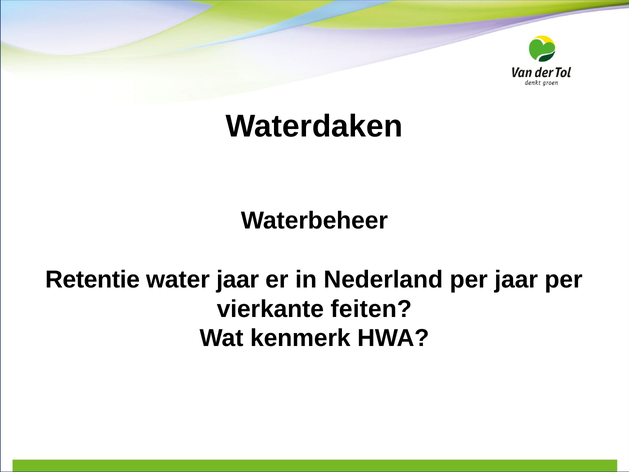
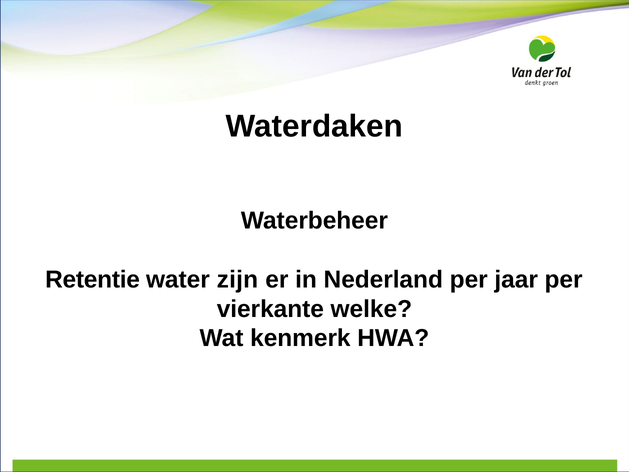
water jaar: jaar -> zijn (237, 279)
feiten: feiten -> welke (371, 309)
